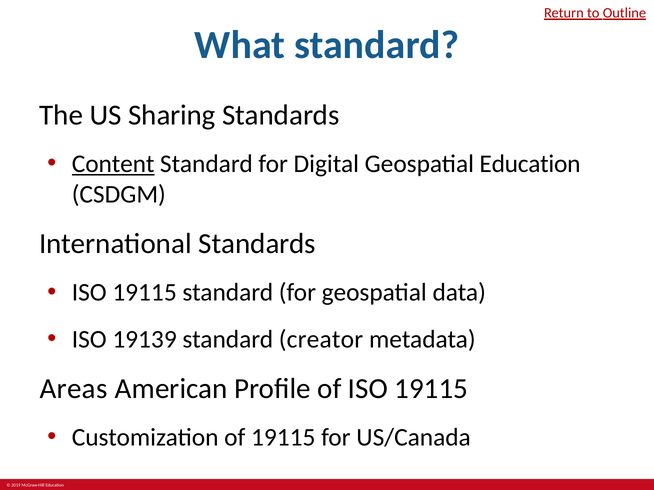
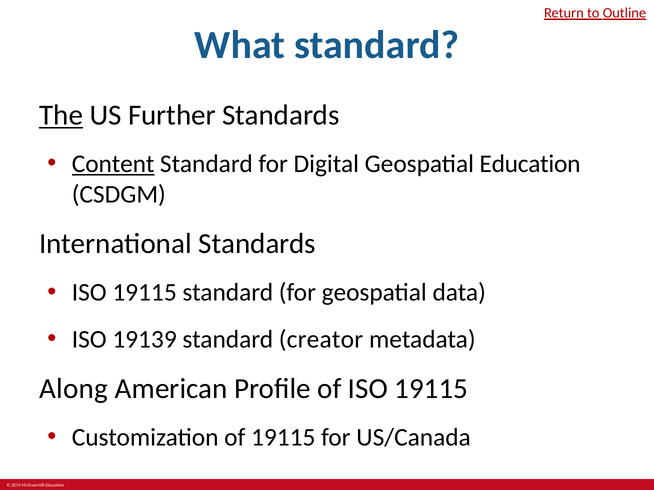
The underline: none -> present (61, 115)
Sharing: Sharing -> Further (172, 115)
Areas: Areas -> Along (74, 389)
